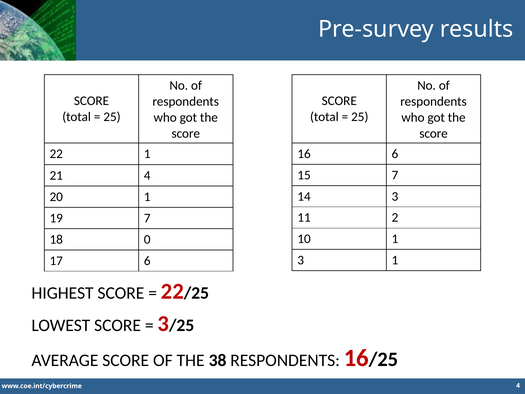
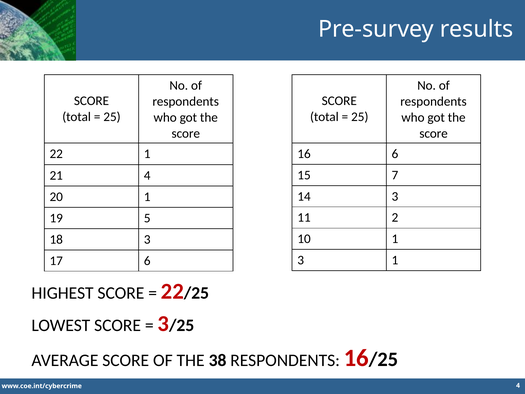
19 7: 7 -> 5 (147, 218)
18 0: 0 -> 3 (147, 239)
